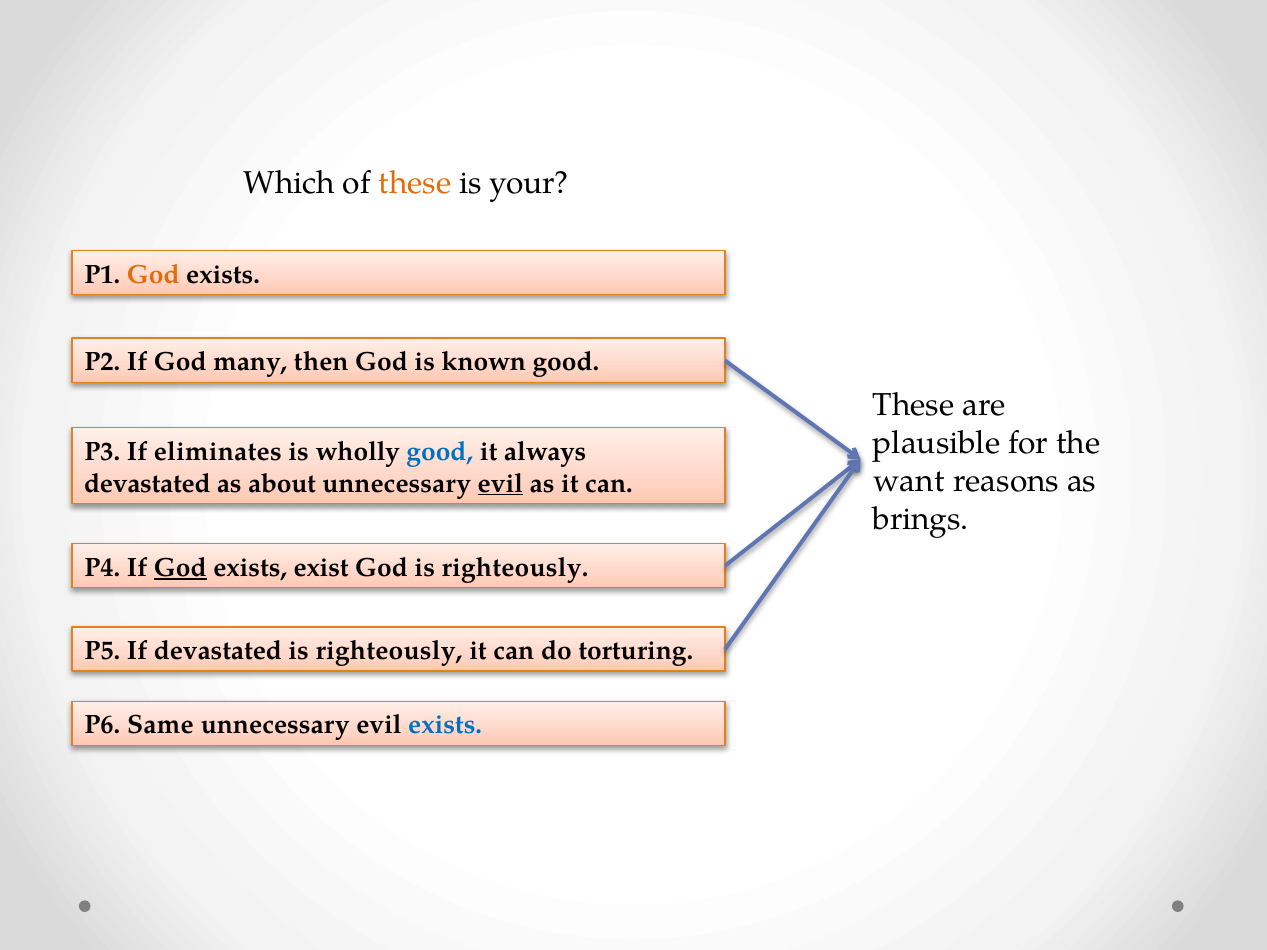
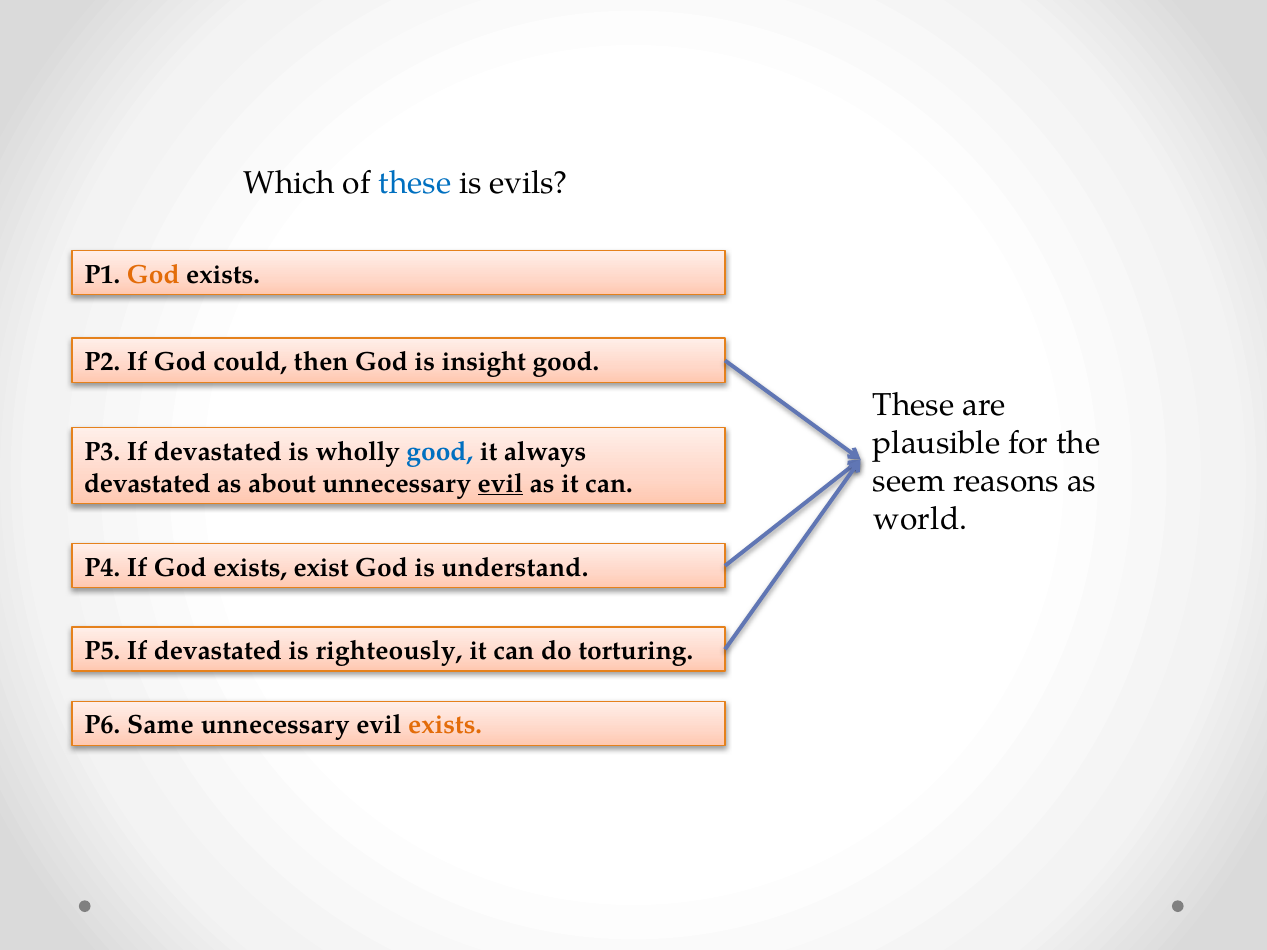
these colour: orange -> blue (415, 183)
your: your -> evils (529, 183)
many: many -> could (250, 362)
known: known -> insight (484, 362)
P3 If eliminates: eliminates -> devastated (218, 452)
want: want -> seem (909, 481)
brings: brings -> world (921, 519)
God underline: present -> none (180, 568)
God is righteously: righteously -> understand (515, 568)
exists colour: blue -> orange (445, 725)
